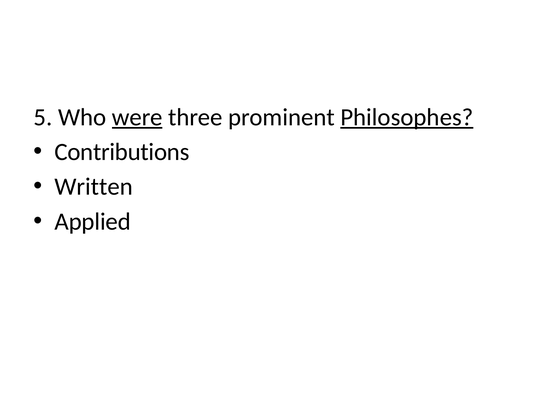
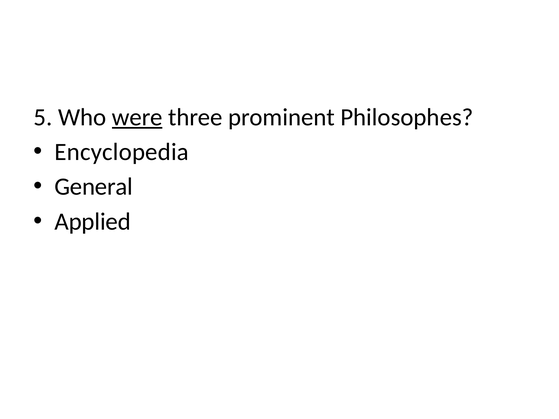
Philosophes underline: present -> none (407, 117)
Contributions: Contributions -> Encyclopedia (122, 152)
Written: Written -> General (94, 187)
